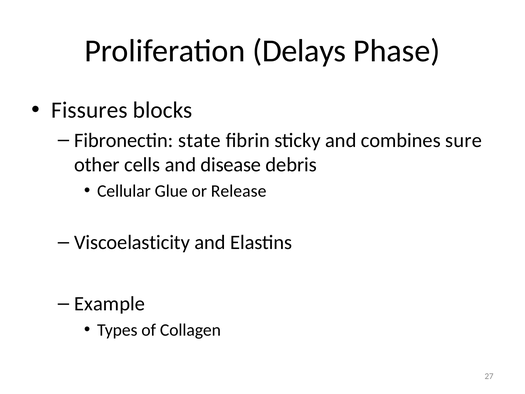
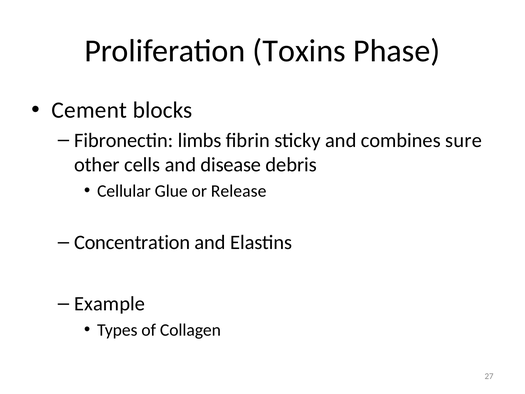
Delays: Delays -> Toxins (299, 51)
Fissures: Fissures -> Cement (89, 110)
state: state -> limbs (200, 140)
Viscoelasticity: Viscoelasticity -> Concentration (132, 242)
